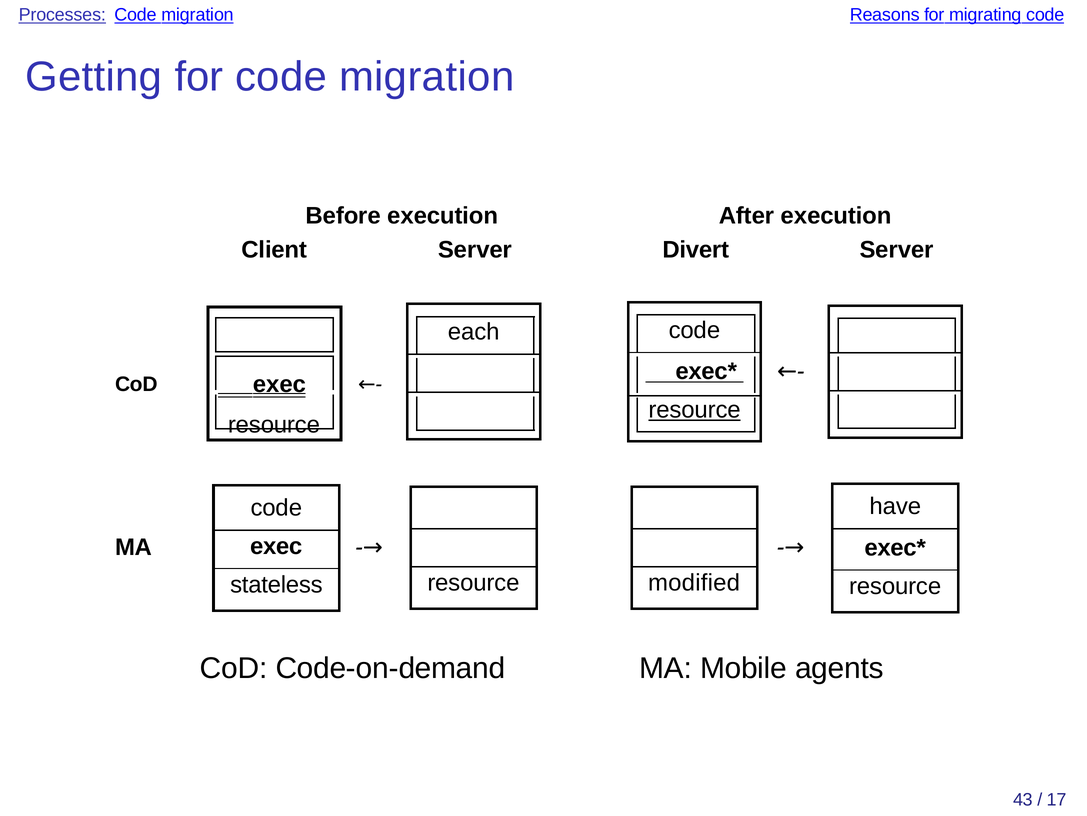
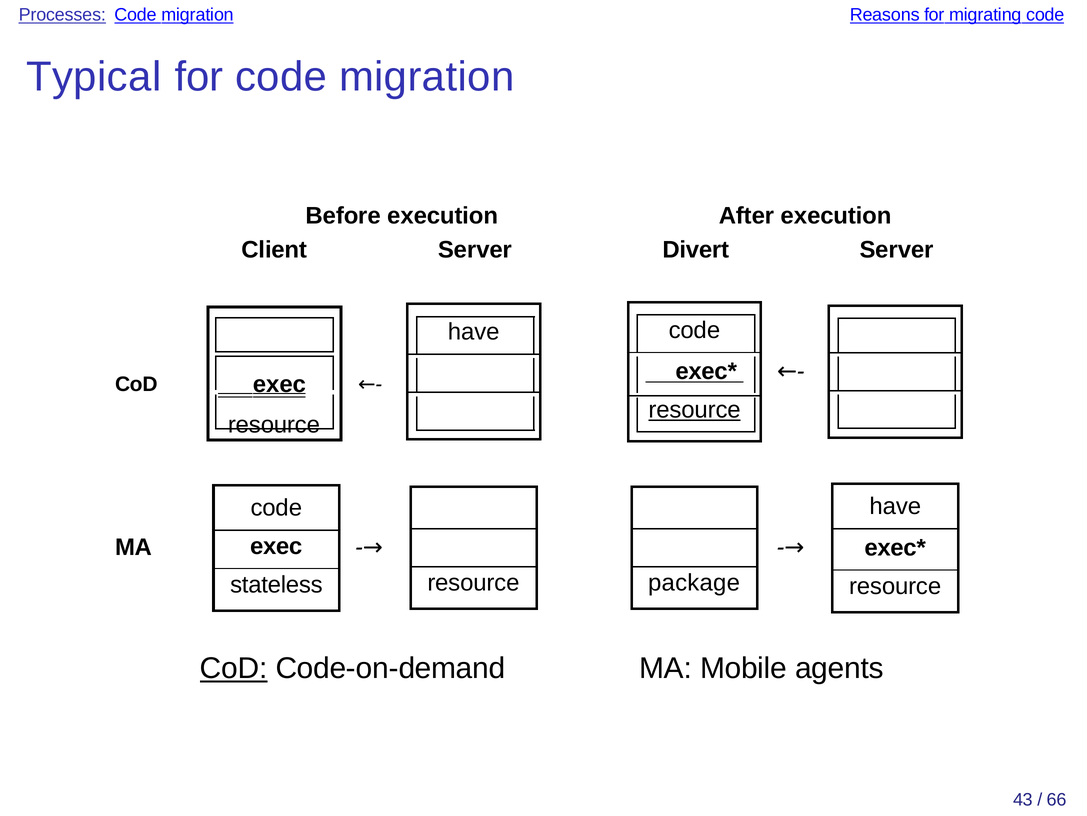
Getting: Getting -> Typical (94, 77)
each: each -> have (474, 332)
modified: modified -> package (694, 583)
CoD underline: none -> present (234, 668)
17: 17 -> 66 (1057, 800)
